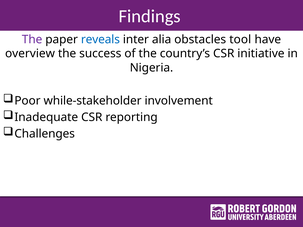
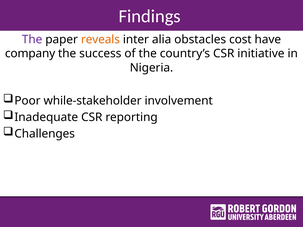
reveals colour: blue -> orange (100, 39)
tool: tool -> cost (240, 39)
overview: overview -> company (30, 54)
